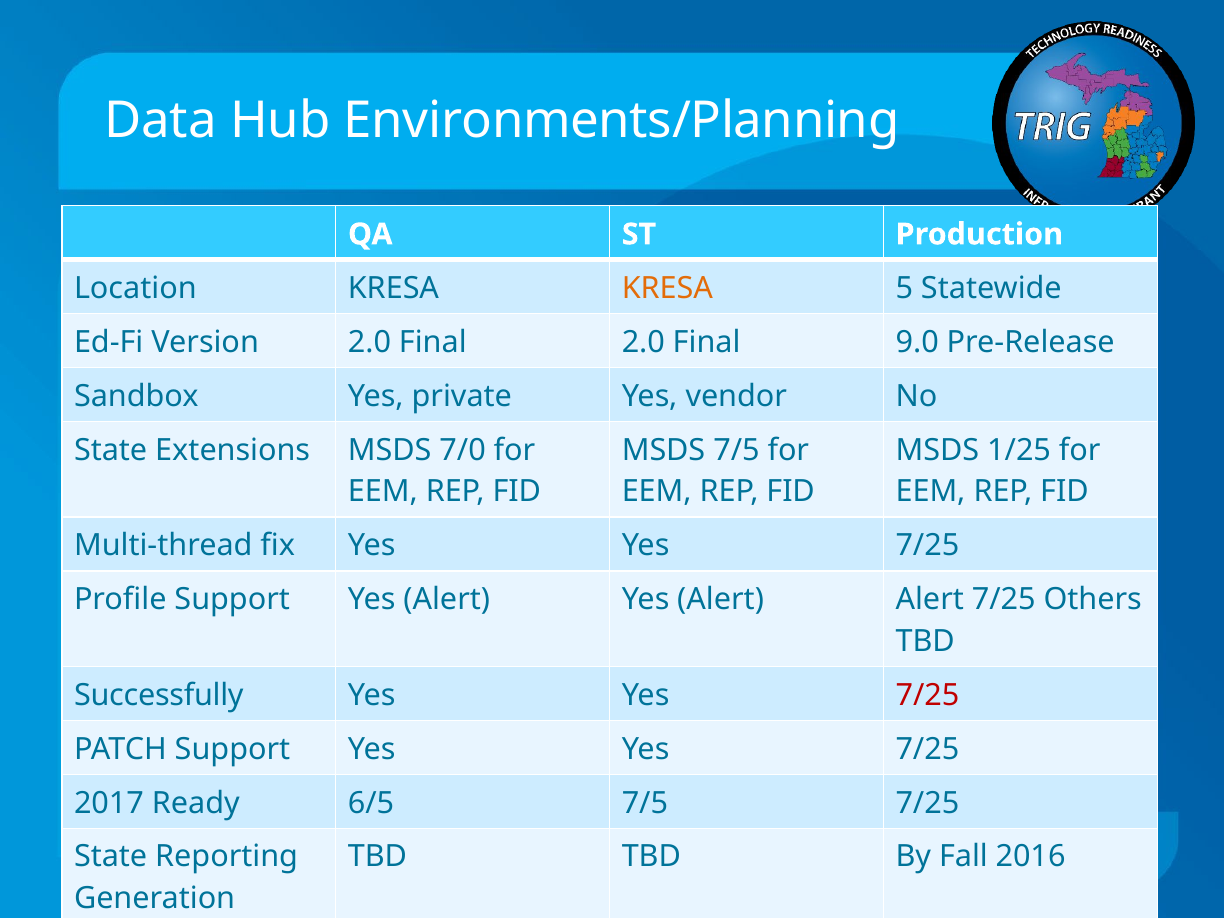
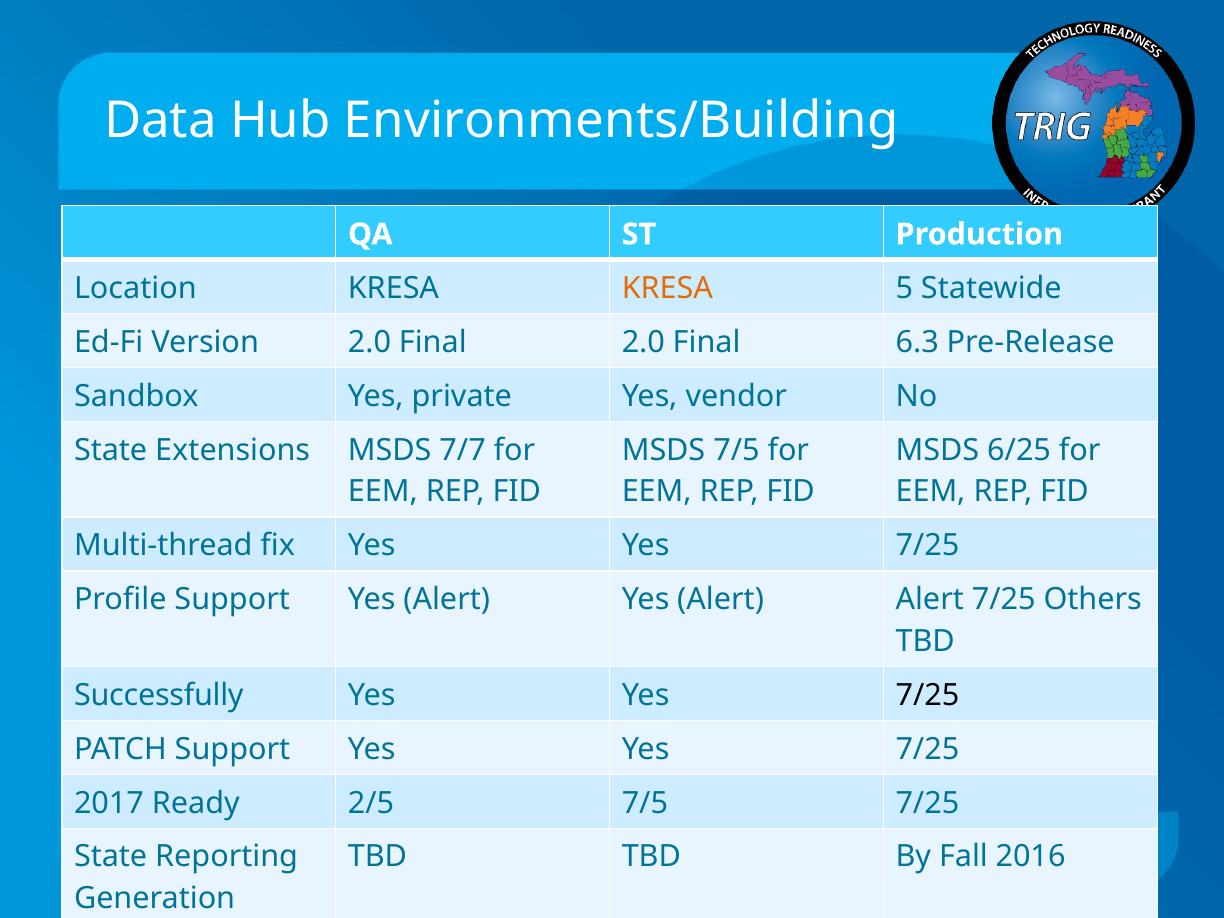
Environments/Planning: Environments/Planning -> Environments/Building (621, 121)
9.0: 9.0 -> 6.3 (917, 342)
7/0: 7/0 -> 7/7 (463, 450)
1/25: 1/25 -> 6/25 (1019, 450)
7/25 colour: red -> black (928, 695)
6/5: 6/5 -> 2/5 (371, 803)
